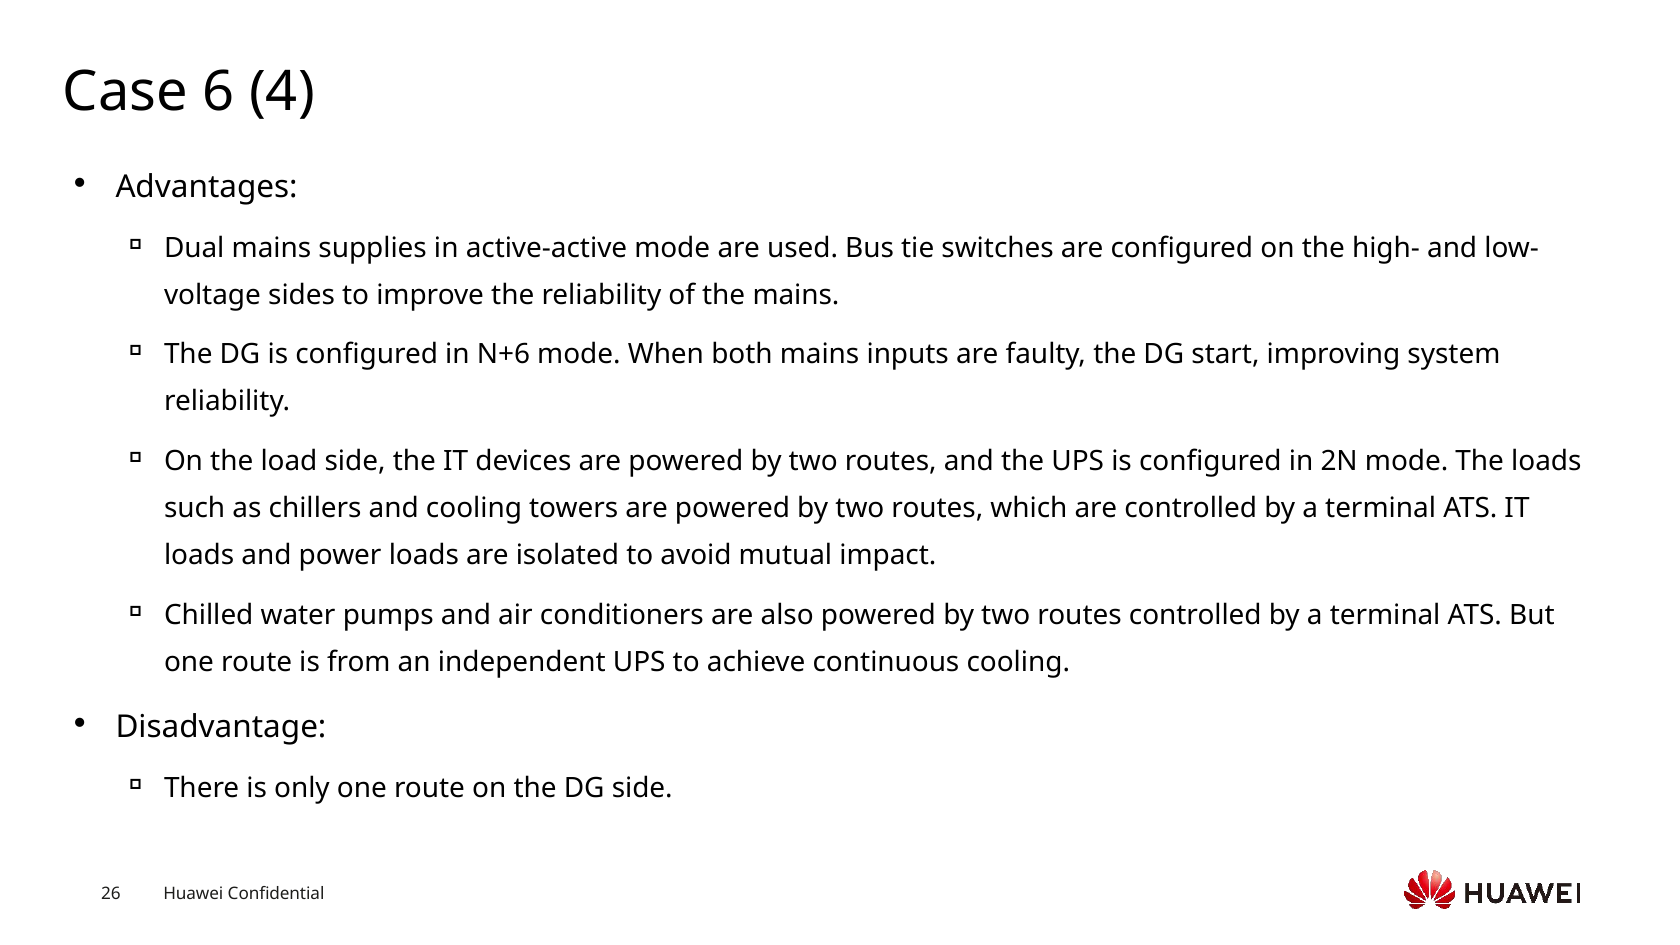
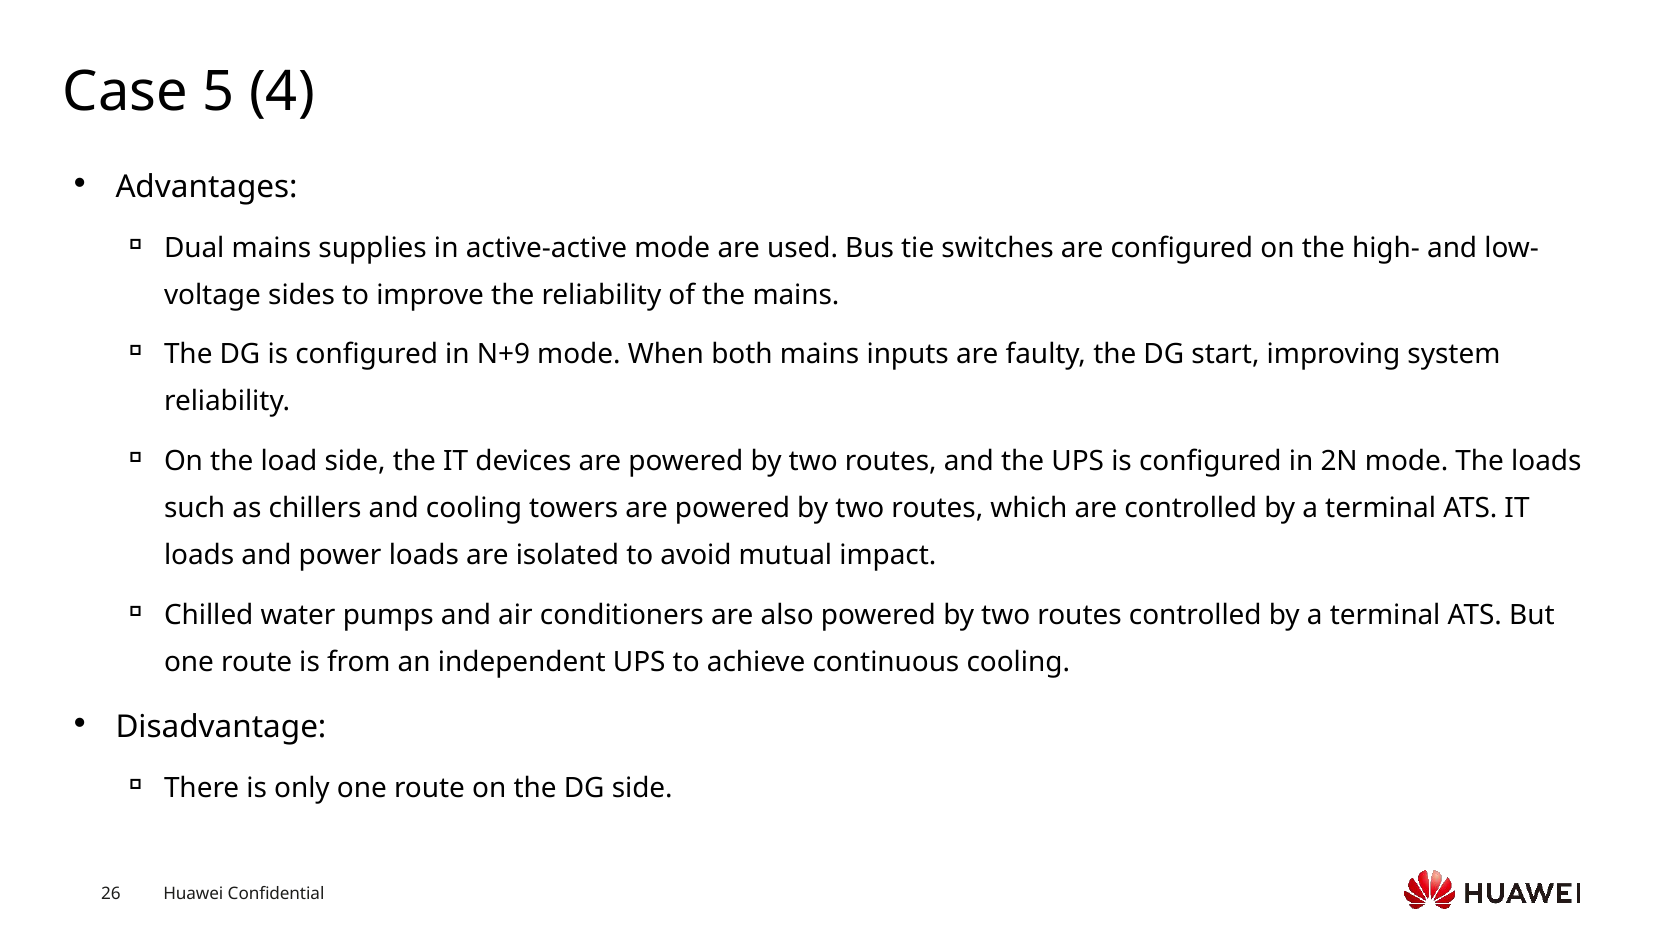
6: 6 -> 5 (219, 92)
N+6: N+6 -> N+9 (504, 355)
